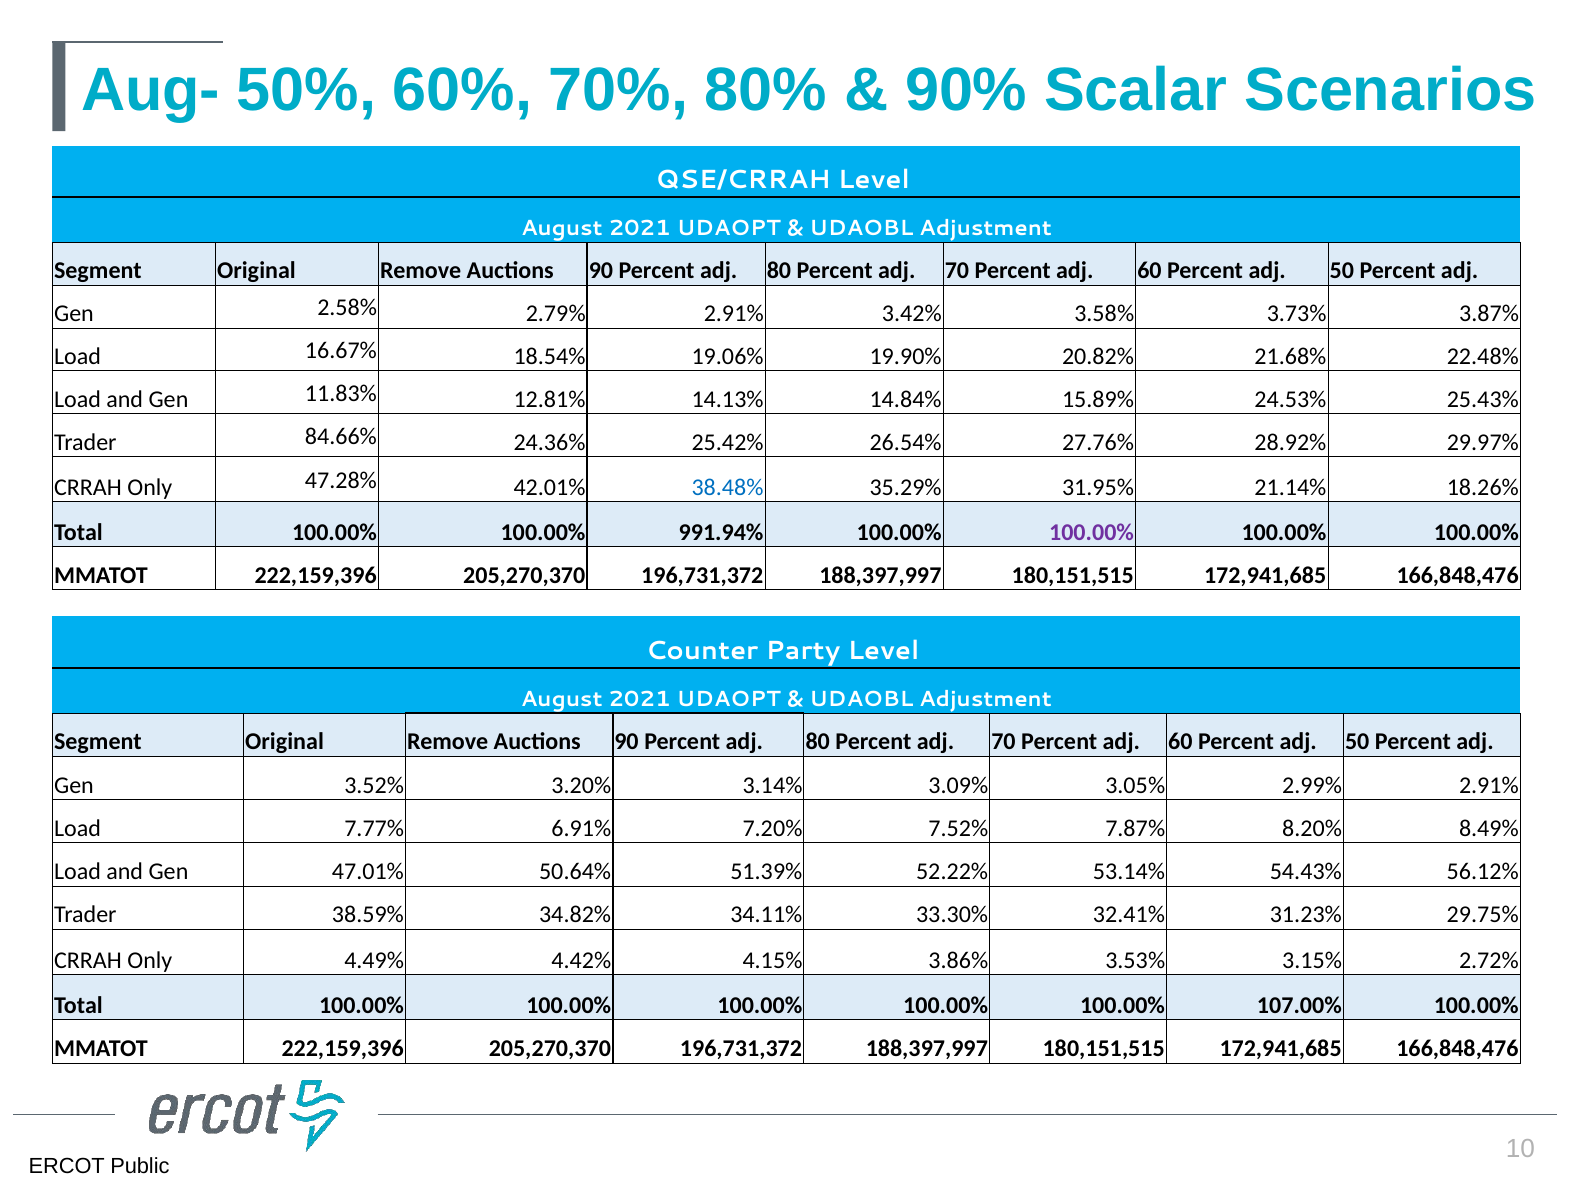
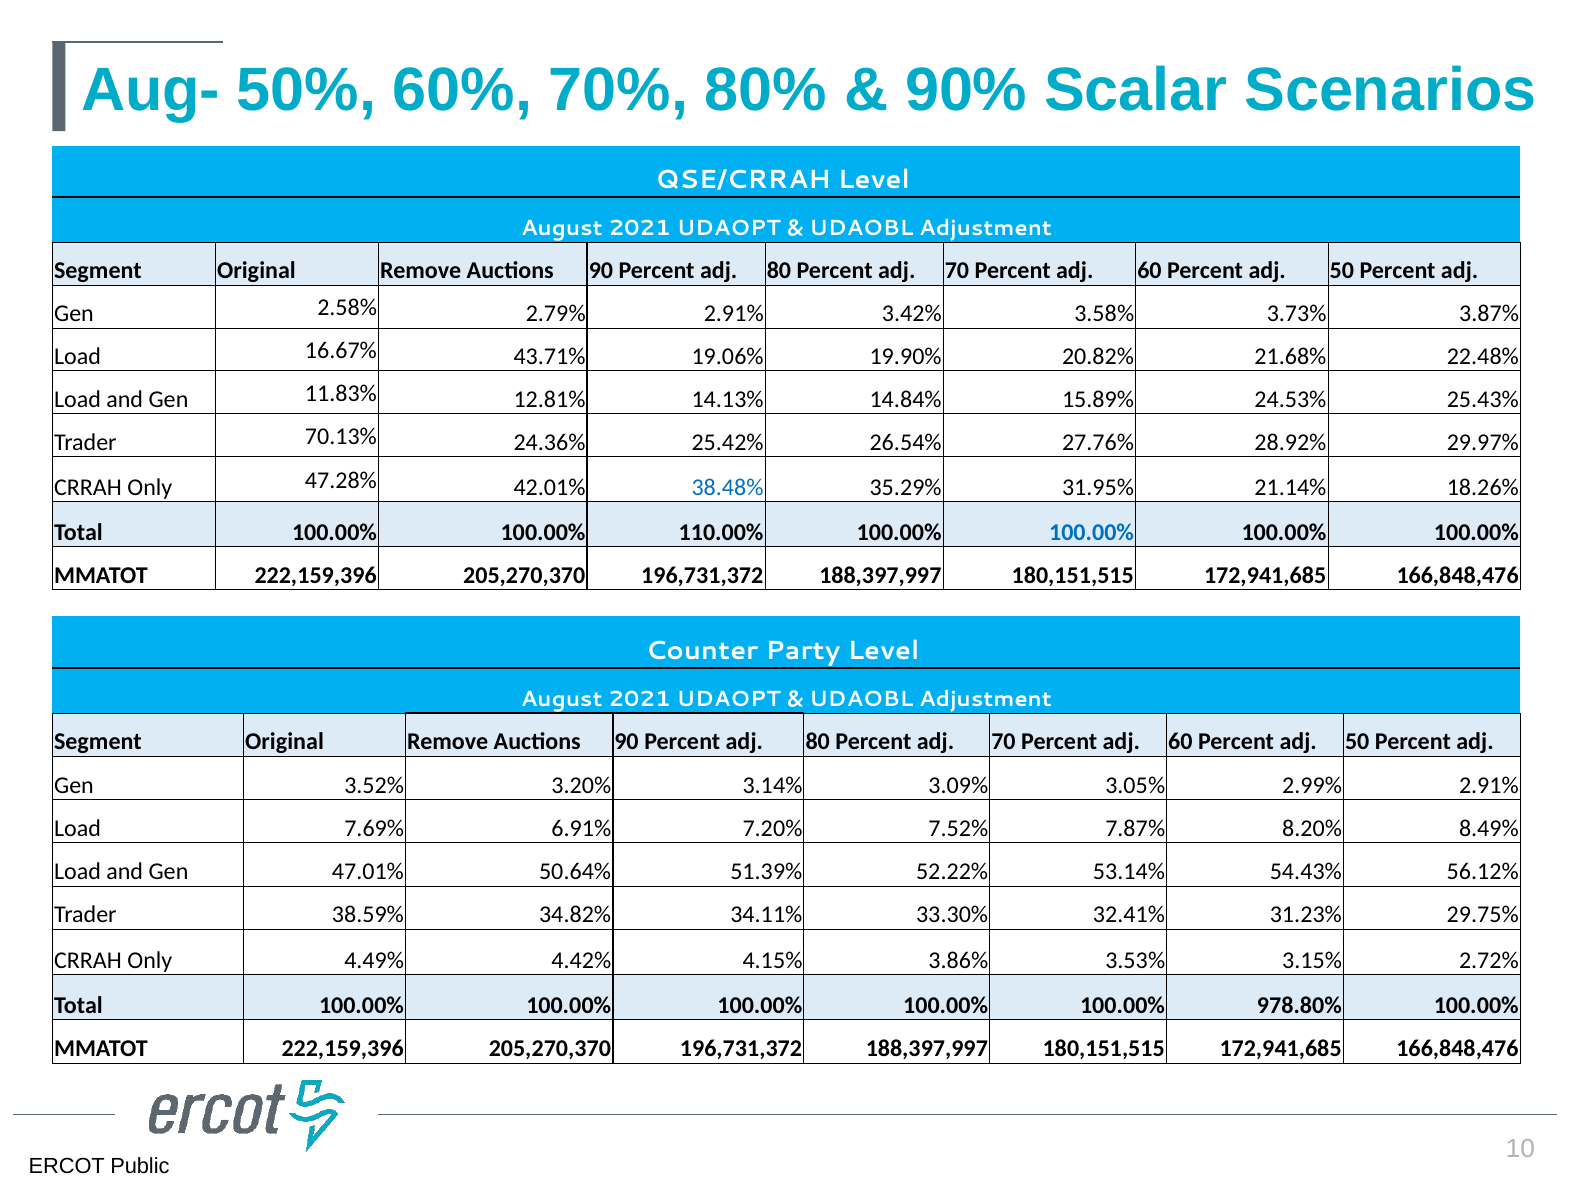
18.54%: 18.54% -> 43.71% (549, 356)
84.66%: 84.66% -> 70.13% (341, 436)
991.94%: 991.94% -> 110.00% (721, 532)
100.00% colour: purple -> blue (1092, 532)
7.77%: 7.77% -> 7.69% (374, 828)
107.00%: 107.00% -> 978.80% (1299, 1005)
